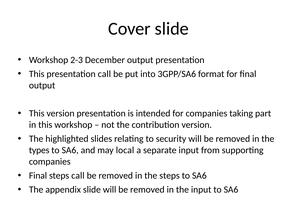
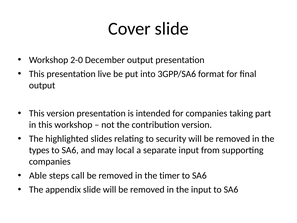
2-3: 2-3 -> 2-0 (77, 60)
presentation call: call -> live (104, 74)
Final: Final -> Able (38, 175)
the steps: steps -> timer (170, 175)
